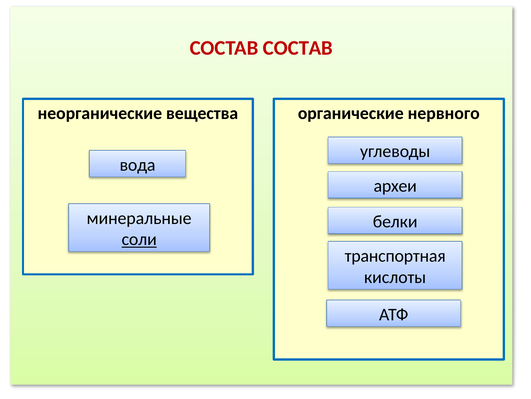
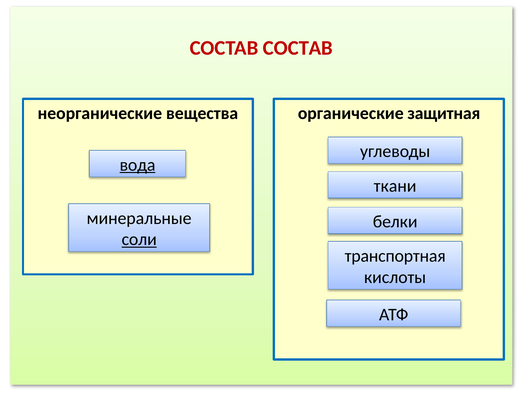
нервного: нервного -> защитная (444, 113)
вода underline: none -> present (138, 165)
археи: археи -> ткани (395, 186)
